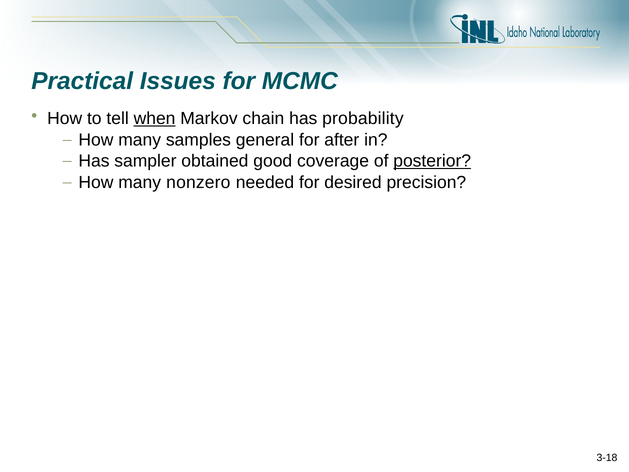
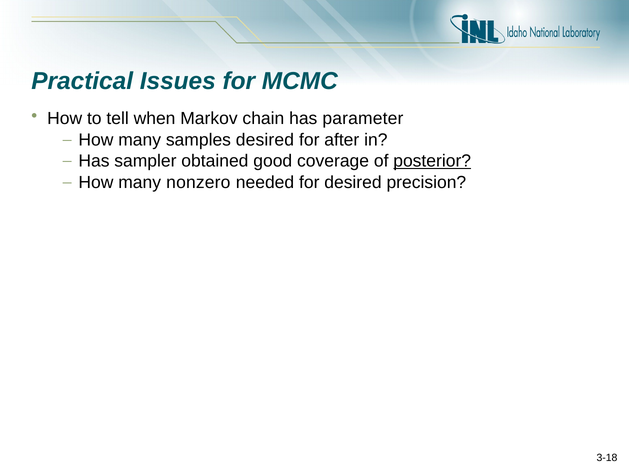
when underline: present -> none (155, 118)
probability: probability -> parameter (363, 118)
samples general: general -> desired (265, 140)
